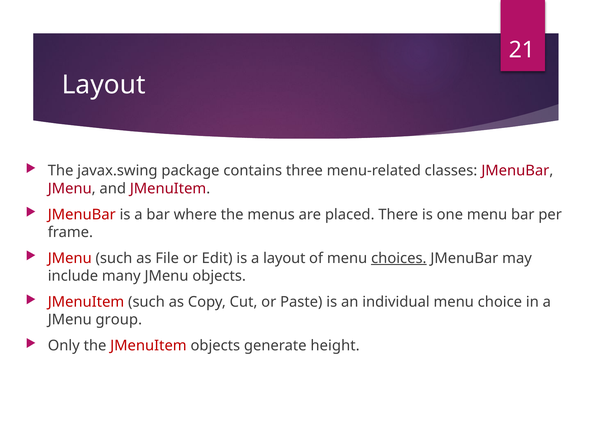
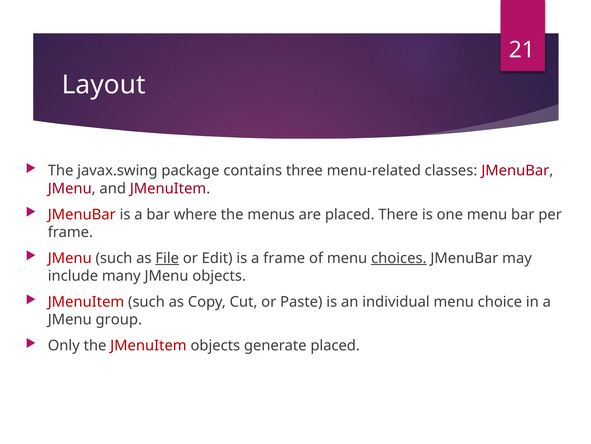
File underline: none -> present (167, 258)
a layout: layout -> frame (284, 258)
generate height: height -> placed (335, 345)
